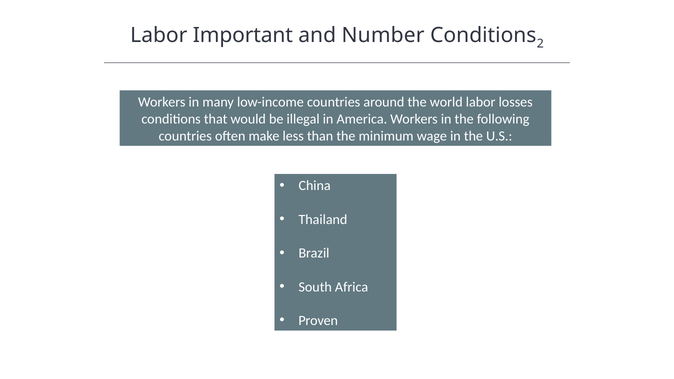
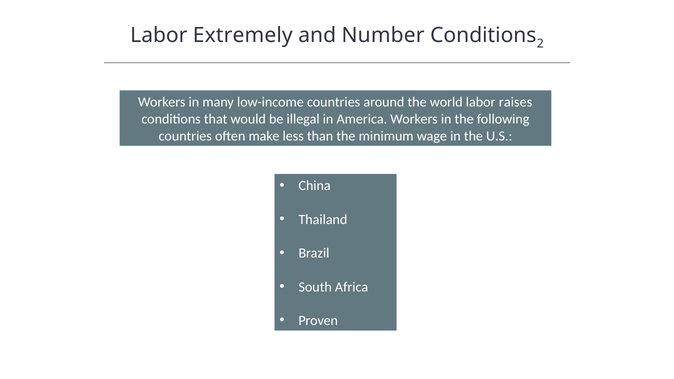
Important: Important -> Extremely (243, 35)
losses: losses -> raises (516, 102)
